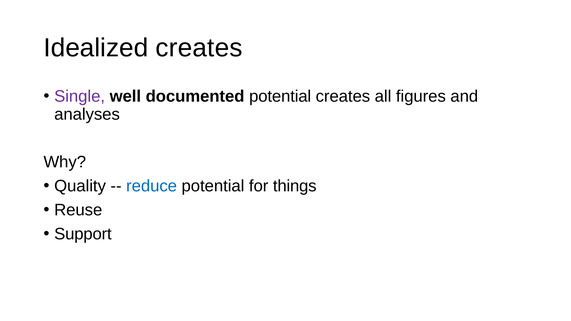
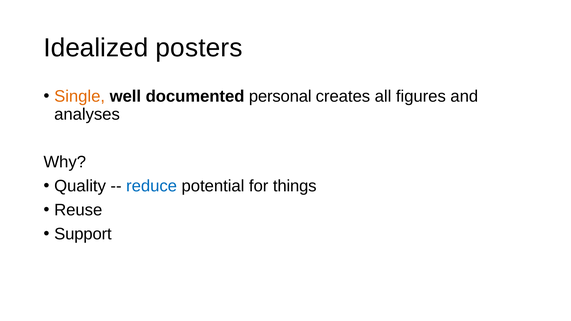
Idealized creates: creates -> posters (199, 48)
Single colour: purple -> orange (80, 97)
documented potential: potential -> personal (280, 97)
